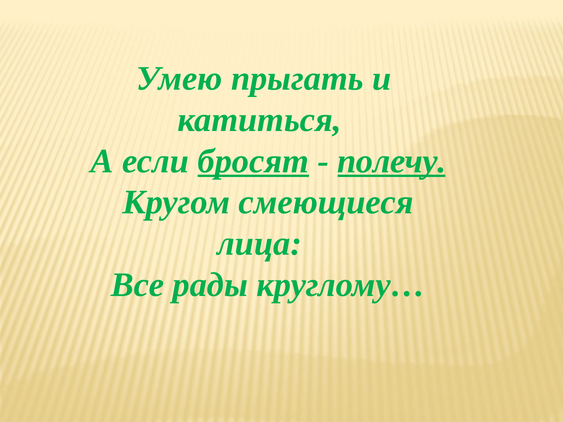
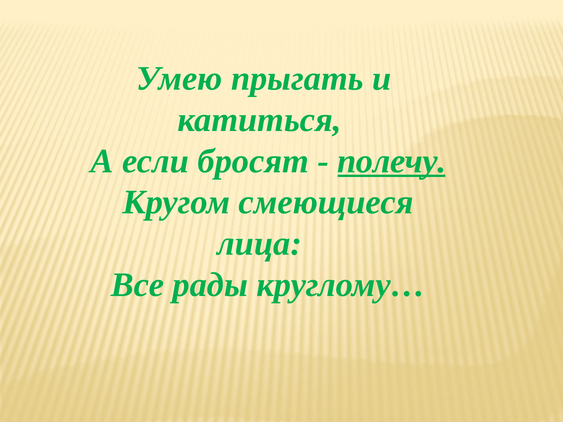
бросят underline: present -> none (253, 161)
